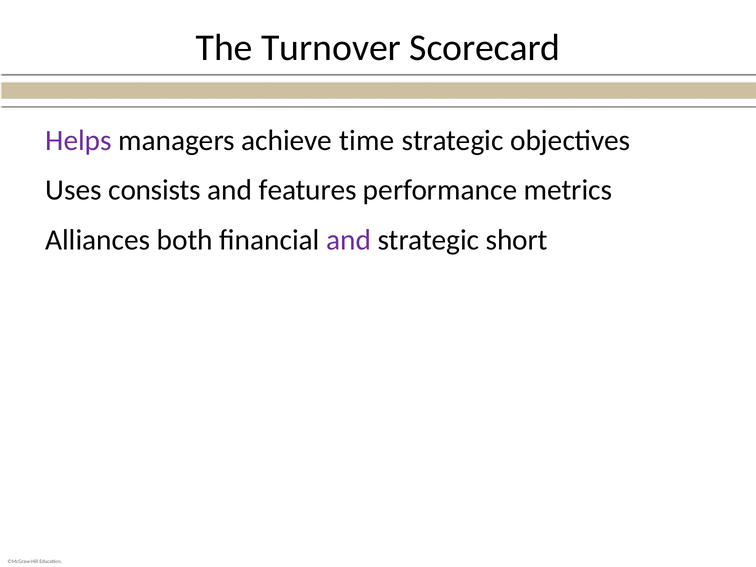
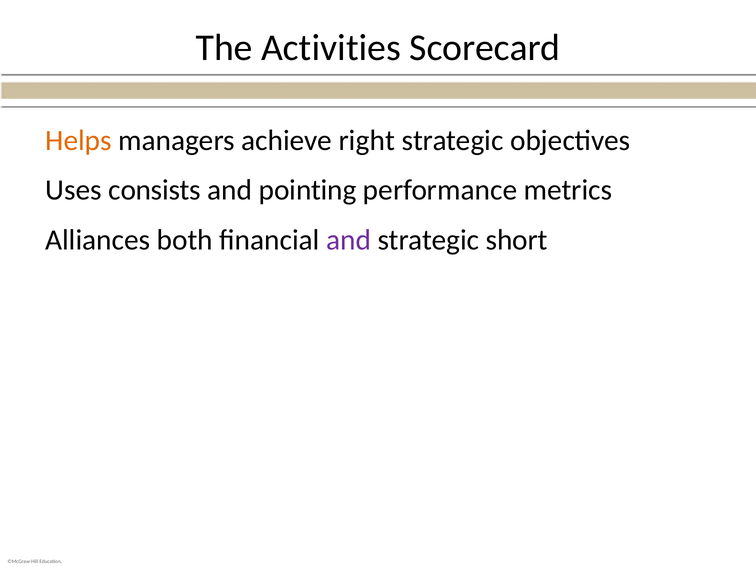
Turnover: Turnover -> Activities (331, 48)
Helps colour: purple -> orange (79, 141)
time: time -> right (367, 141)
features: features -> pointing (308, 190)
